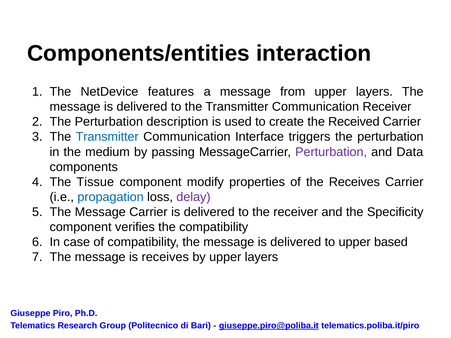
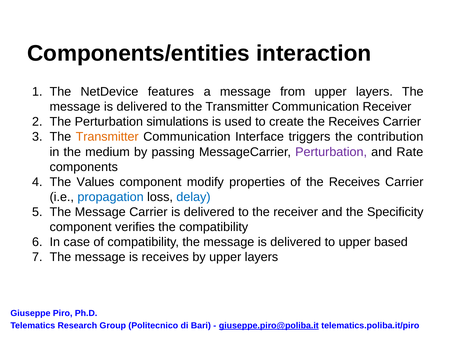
description: description -> simulations (177, 122)
create the Received: Received -> Receives (354, 122)
Transmitter colour: blue -> orange (107, 137)
triggers the perturbation: perturbation -> contribution (390, 137)
Data: Data -> Rate (410, 152)
Tissue: Tissue -> Values (95, 182)
delay colour: purple -> blue (193, 197)
